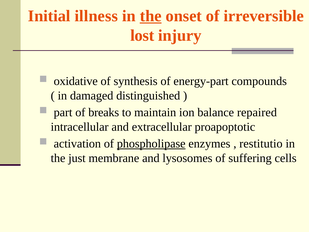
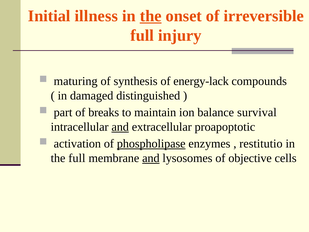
lost: lost -> full (142, 36)
oxidative: oxidative -> maturing (76, 81)
energy-part: energy-part -> energy-lack (201, 81)
repaired: repaired -> survival (257, 112)
and underline: none -> present (120, 127)
the just: just -> full (77, 158)
and underline: none -> present (151, 158)
suffering: suffering -> objective (250, 158)
